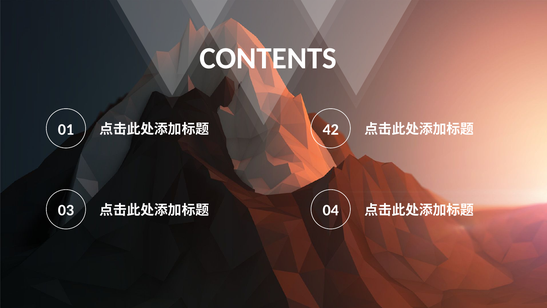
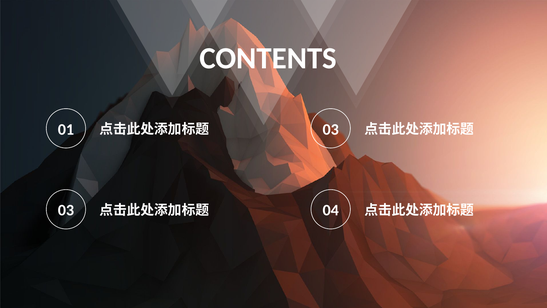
42: 42 -> 03 (331, 129)
